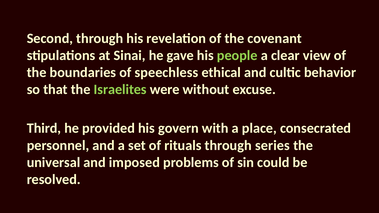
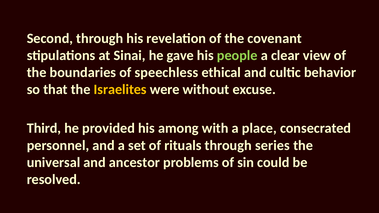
Israelites colour: light green -> yellow (120, 90)
govern: govern -> among (178, 128)
imposed: imposed -> ancestor (134, 163)
